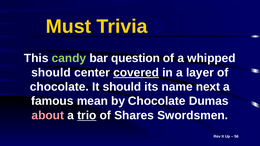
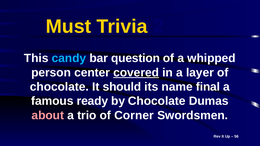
candy colour: light green -> light blue (69, 58)
should: should -> person (51, 73)
next: next -> final (208, 87)
mean: mean -> ready (92, 101)
trio underline: present -> none (87, 116)
Shares: Shares -> Corner (134, 116)
